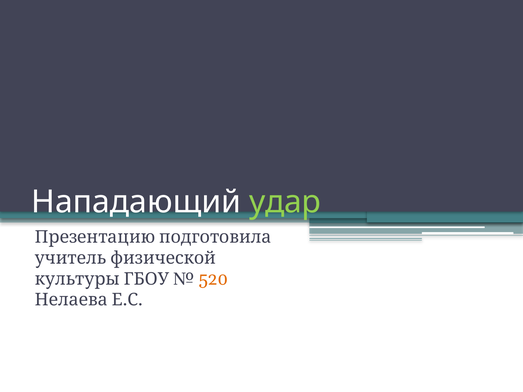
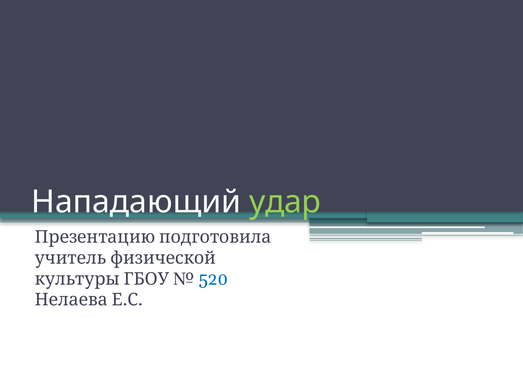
520 colour: orange -> blue (213, 279)
